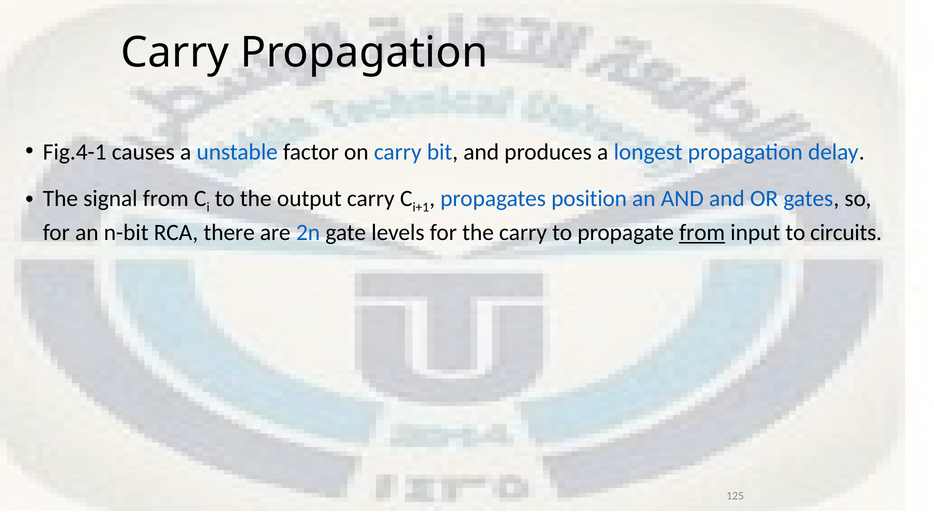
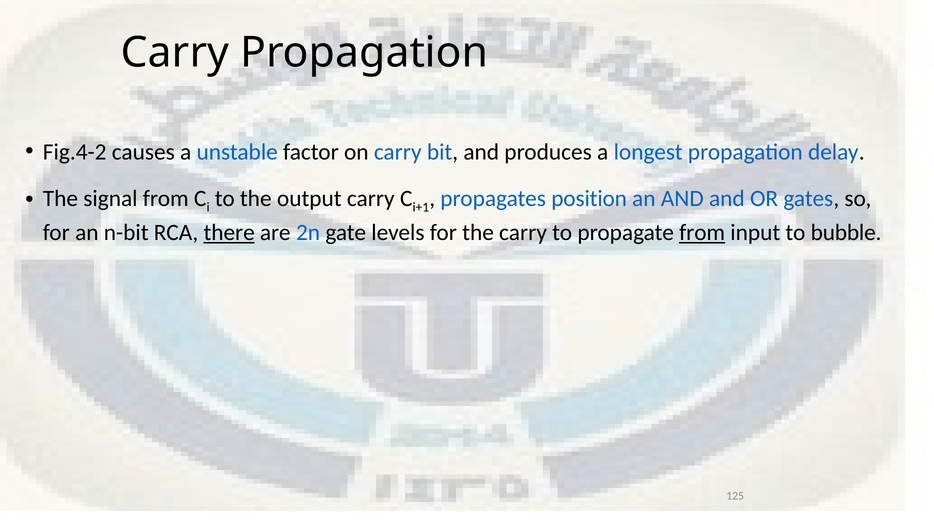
Fig.4-1: Fig.4-1 -> Fig.4-2 (75, 152)
there underline: none -> present (229, 233)
circuits: circuits -> bubble (846, 233)
